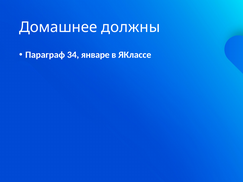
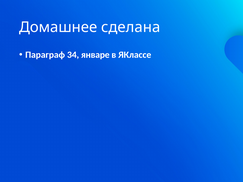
должны: должны -> сделана (131, 27)
